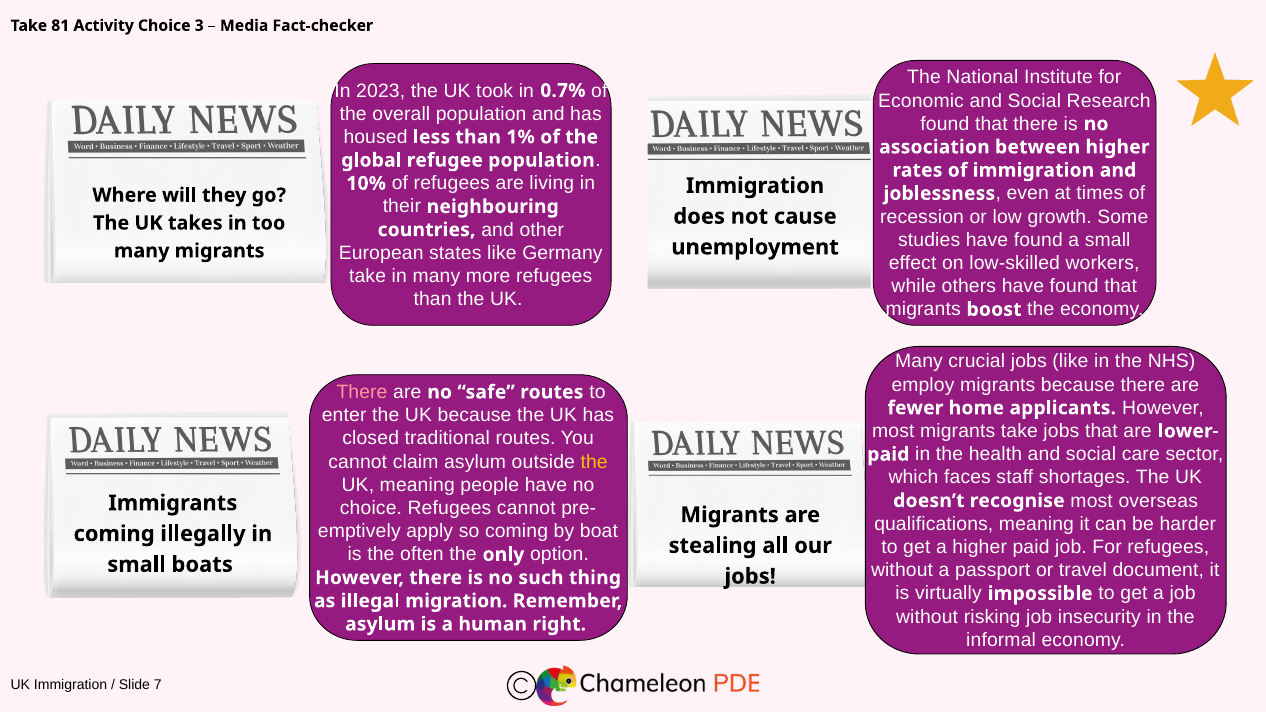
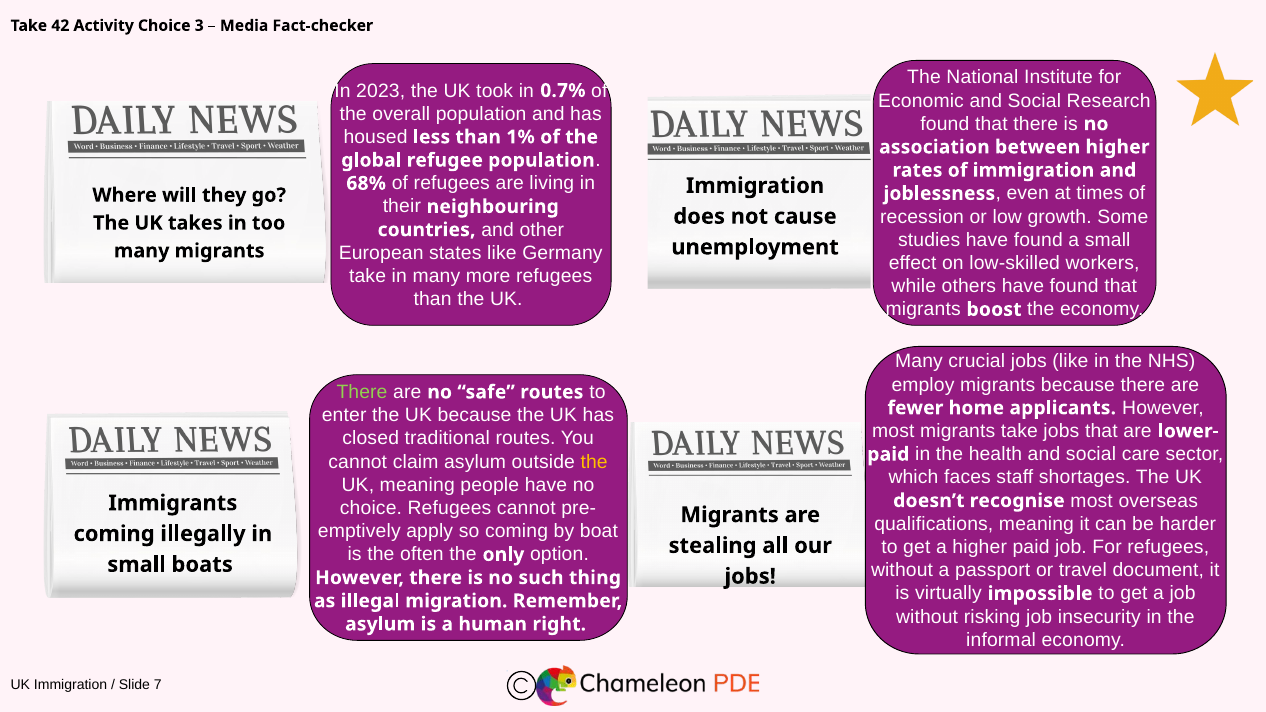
81: 81 -> 42 (60, 26)
10%: 10% -> 68% (366, 183)
There colour: pink -> light green (362, 392)
